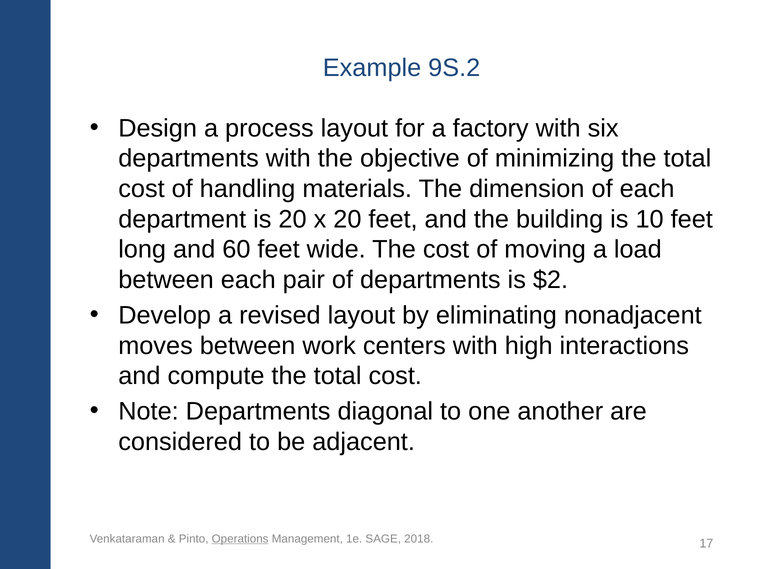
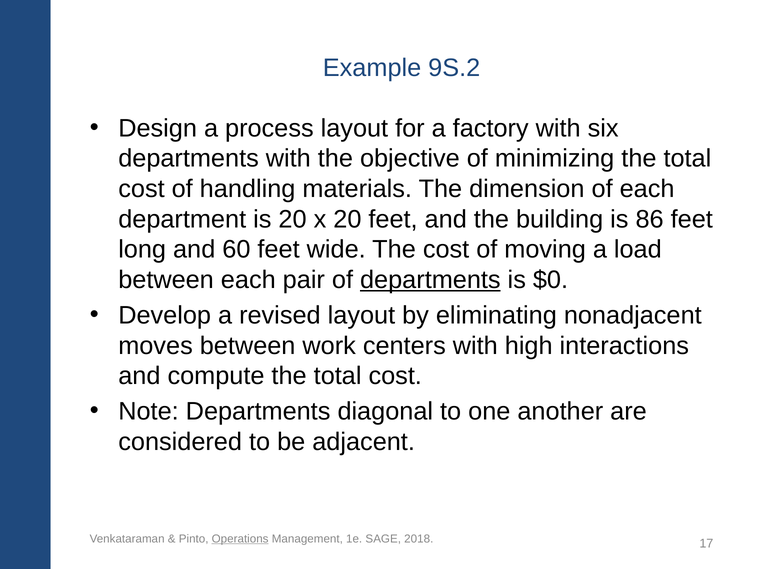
10: 10 -> 86 (650, 219)
departments underline: none -> present (430, 280)
$2: $2 -> $0 (550, 280)
